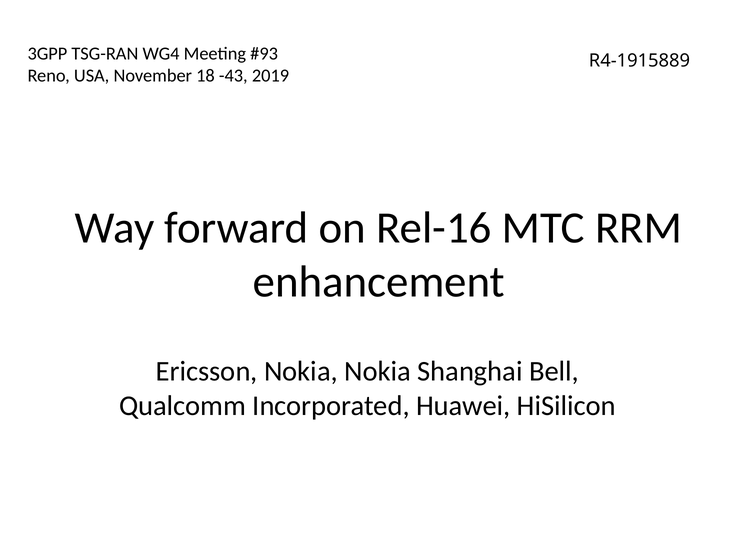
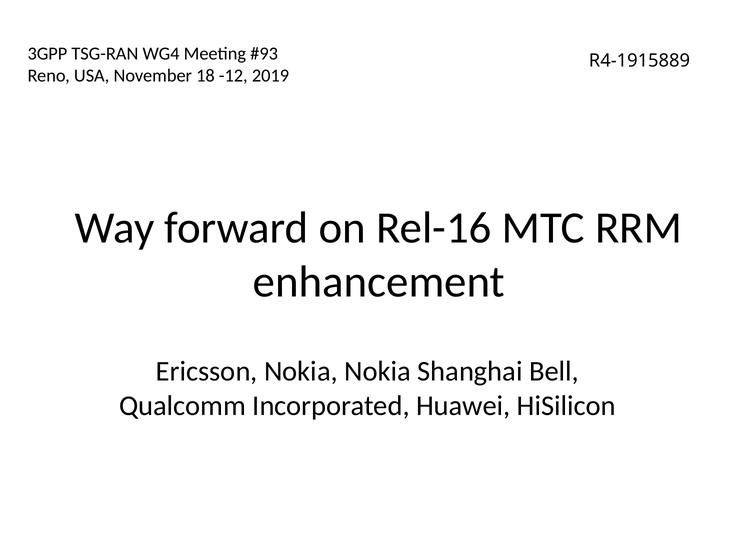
-43: -43 -> -12 (233, 76)
